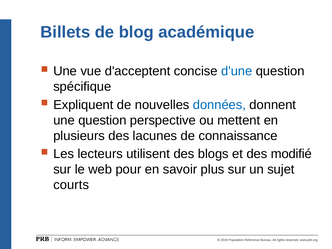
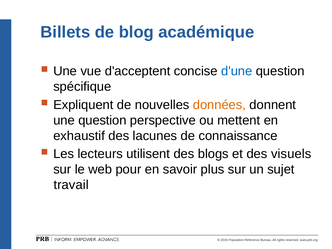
données colour: blue -> orange (219, 105)
plusieurs: plusieurs -> exhaustif (79, 136)
modifié: modifié -> visuels (291, 154)
courts: courts -> travail (71, 185)
